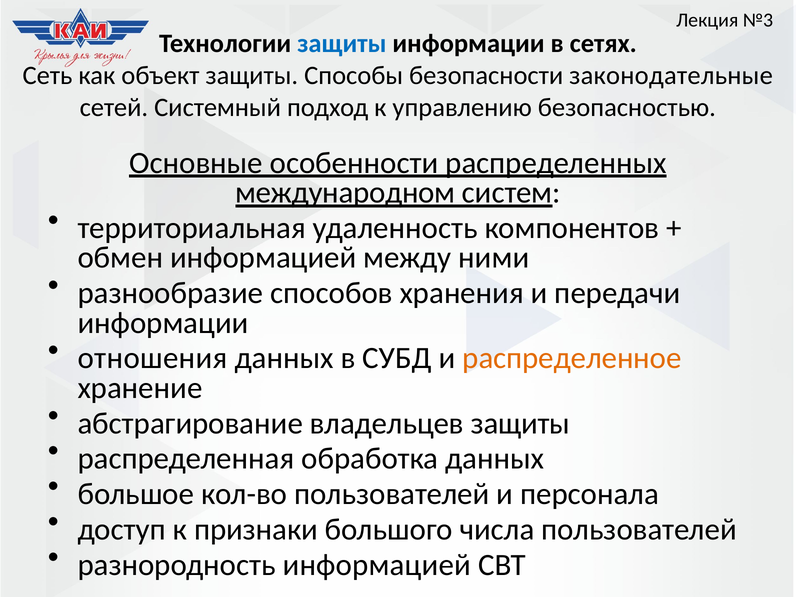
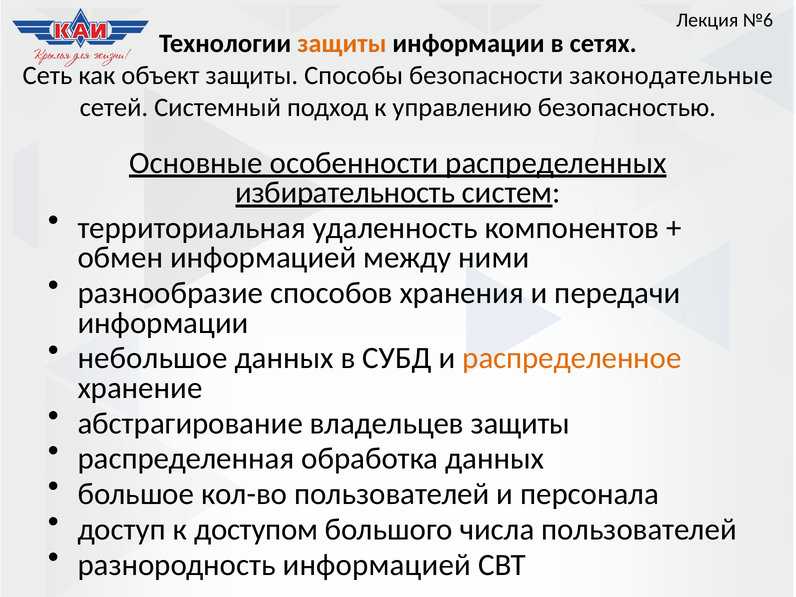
№3: №3 -> №6 (758, 20)
защиты colour: blue -> orange (342, 44)
международном: международном -> избирательность (345, 193)
отношения: отношения -> небольшое (153, 358)
признаки: признаки -> доступом (256, 529)
